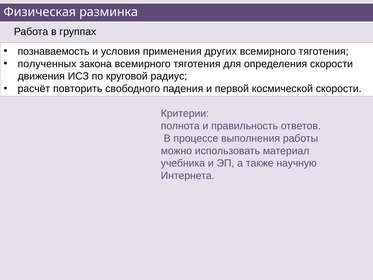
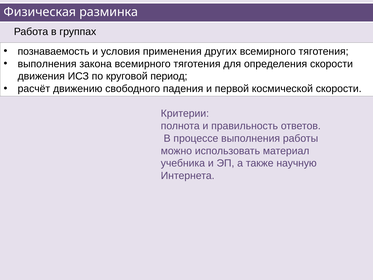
полученных: полученных -> выполнения (47, 64)
радиус: радиус -> период (169, 76)
повторить: повторить -> движению (78, 89)
